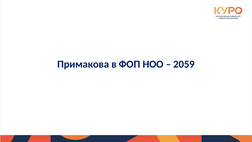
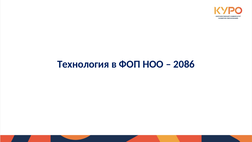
Примакова: Примакова -> Технология (83, 64)
2059: 2059 -> 2086 (184, 64)
